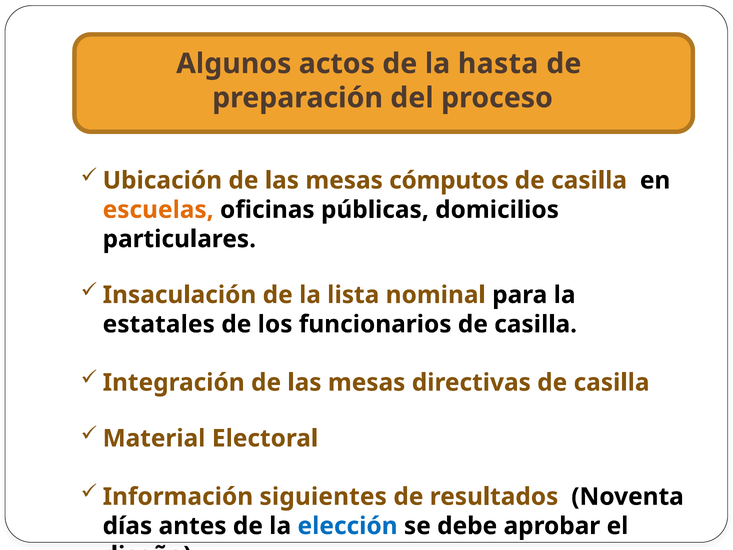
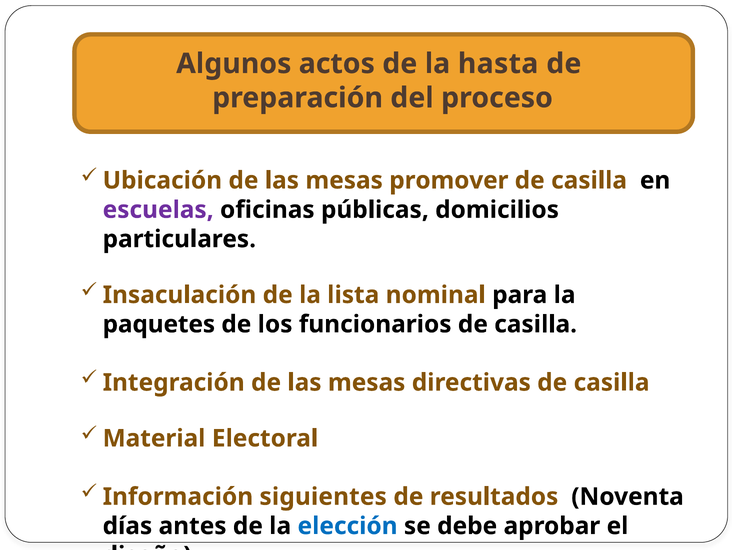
cómputos: cómputos -> promover (449, 180)
escuelas colour: orange -> purple (158, 210)
estatales: estatales -> paquetes (159, 324)
